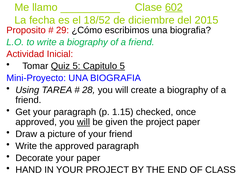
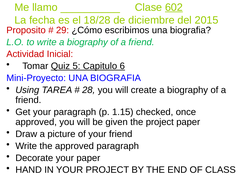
18/52: 18/52 -> 18/28 (97, 20)
Capitulo 5: 5 -> 6 (122, 66)
will underline: present -> none (83, 122)
